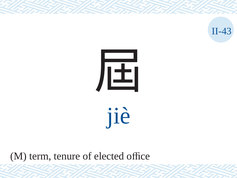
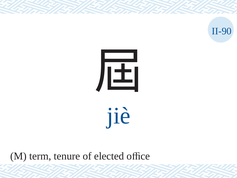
II-43: II-43 -> II-90 (222, 31)
